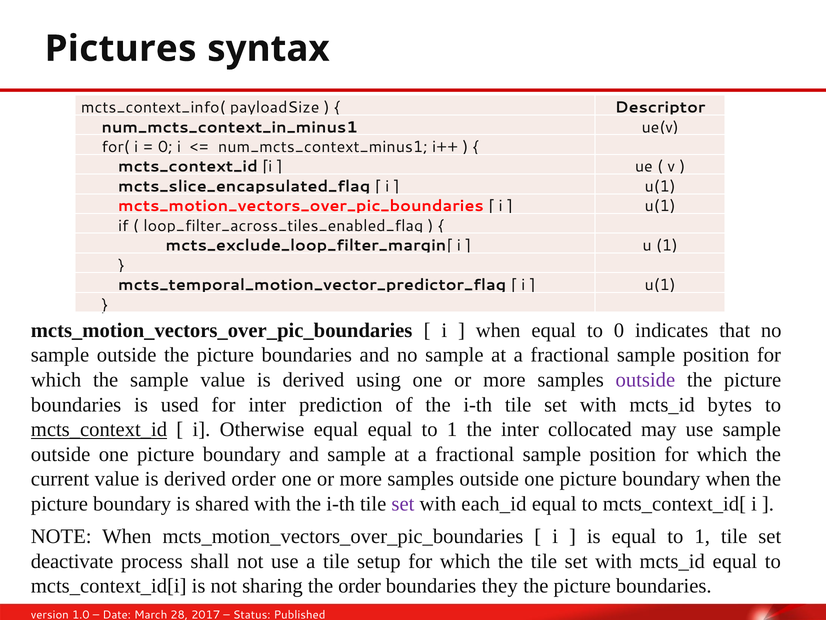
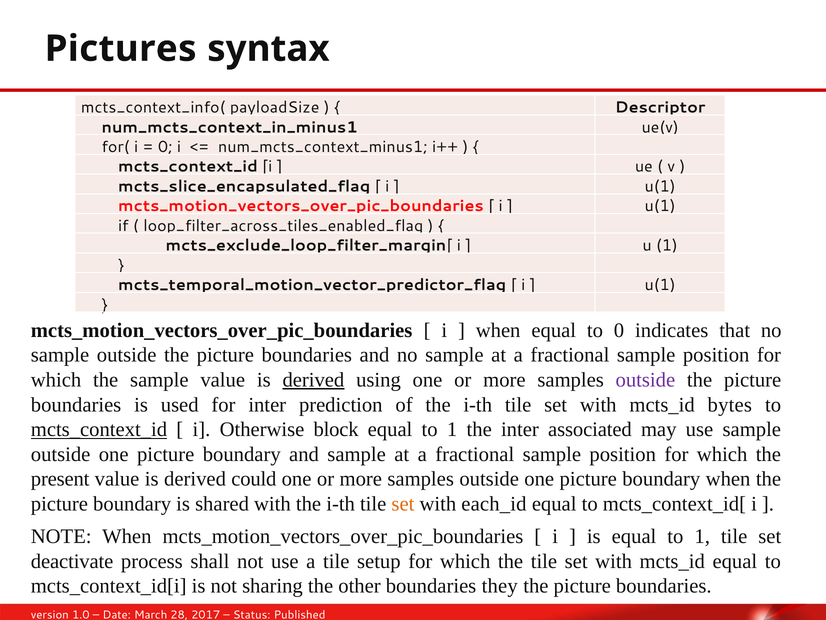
derived underline: none -> present (313, 380)
Otherwise equal: equal -> block (336, 429)
collocated: collocated -> associated (590, 429)
current: current -> present (60, 479)
derived order: order -> could (254, 479)
set colour: purple -> orange (403, 504)
the order: order -> other (359, 586)
